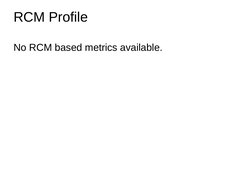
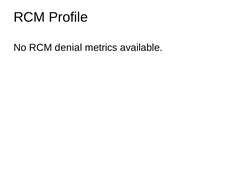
based: based -> denial (68, 47)
